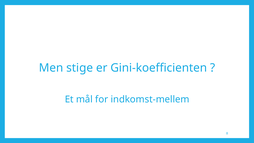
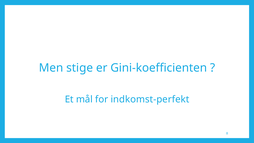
indkomst-mellem: indkomst-mellem -> indkomst-perfekt (150, 99)
